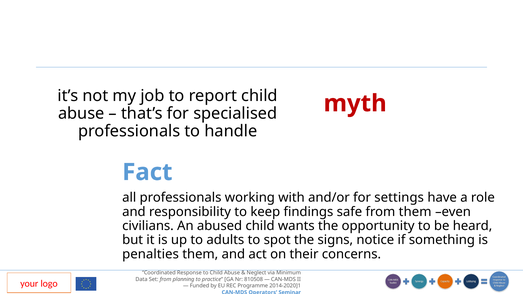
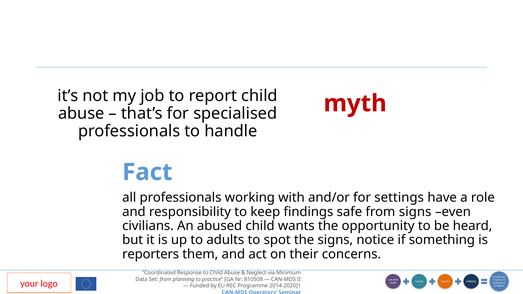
from them: them -> signs (415, 212)
penalties: penalties -> reporters (151, 254)
